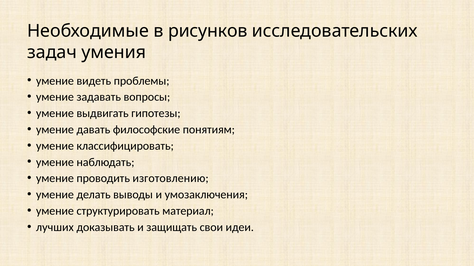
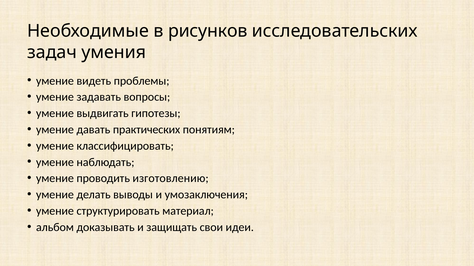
философские: философские -> практических (147, 130)
лучших: лучших -> альбом (55, 228)
